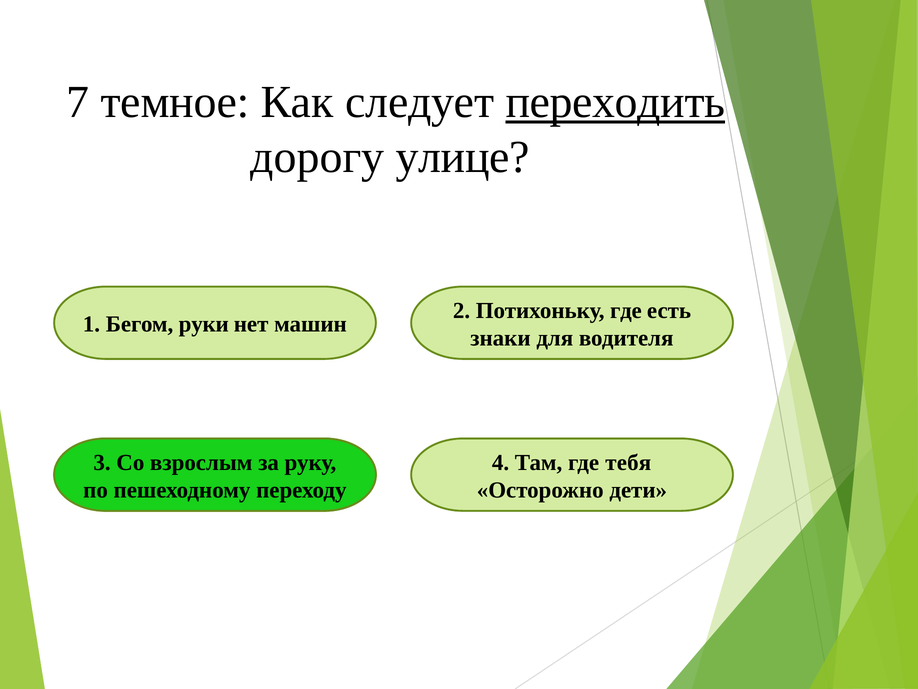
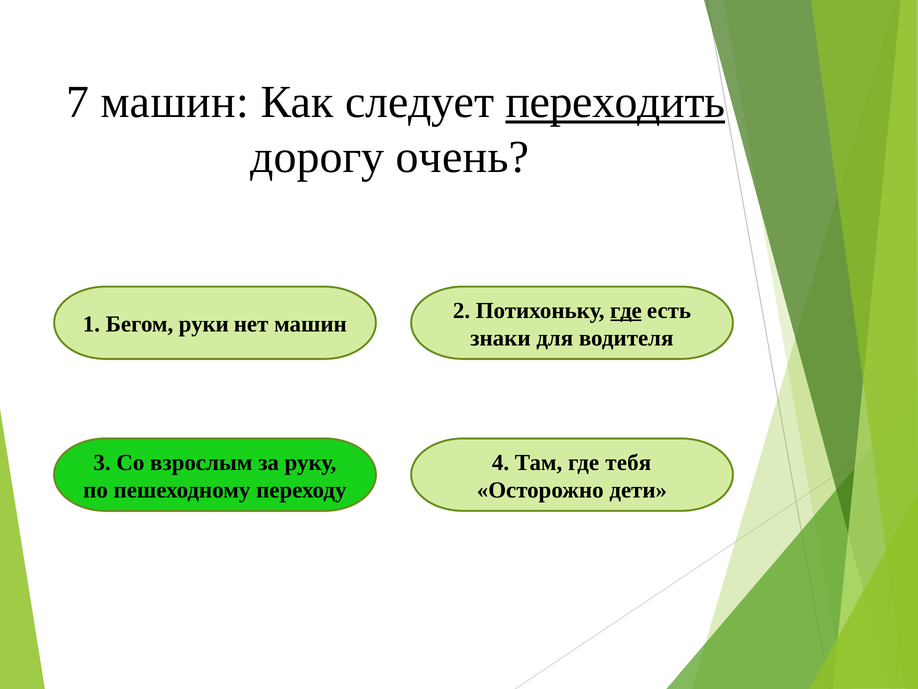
7 темное: темное -> машин (175, 102)
улице: улице -> очень (462, 157)
где underline: none -> present (626, 310)
